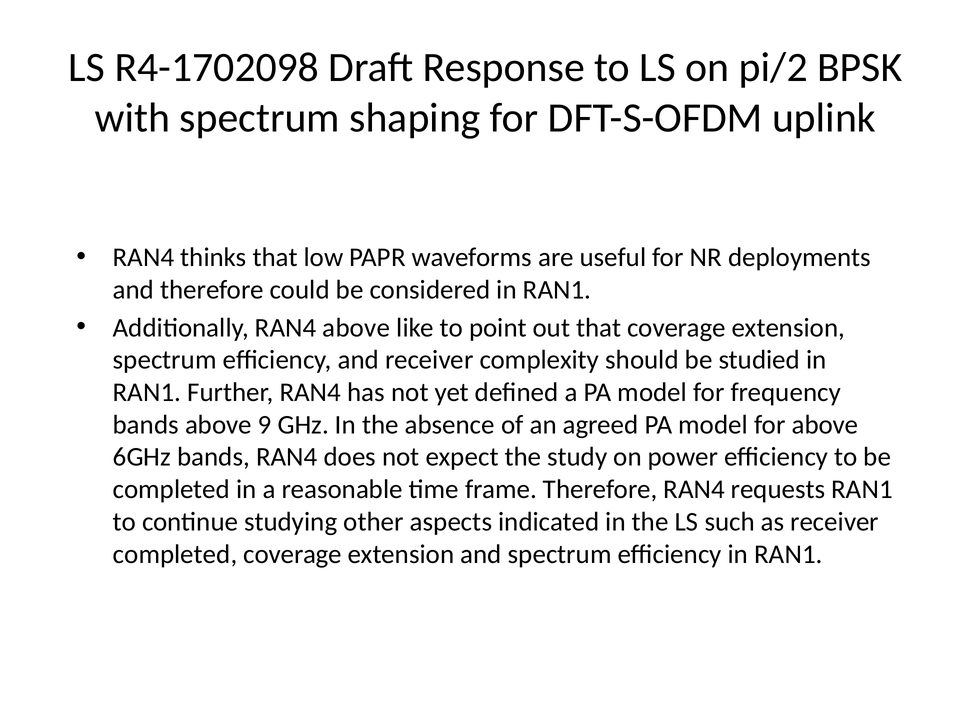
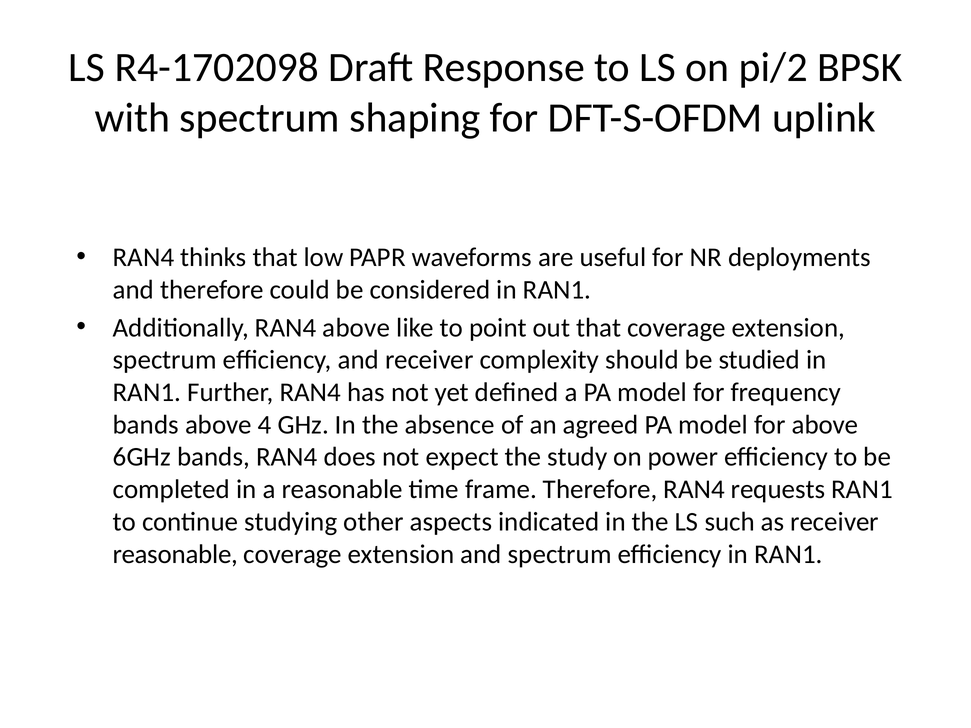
9: 9 -> 4 (264, 425)
completed: completed -> reasonable (175, 554)
